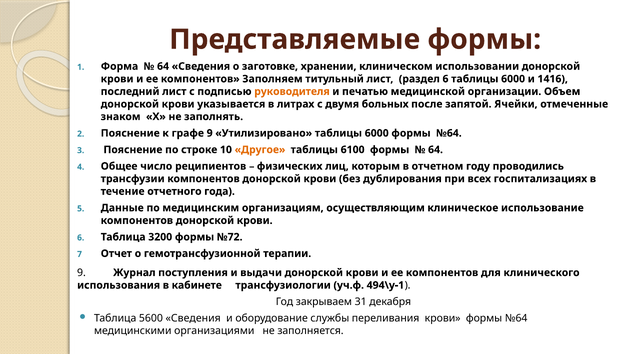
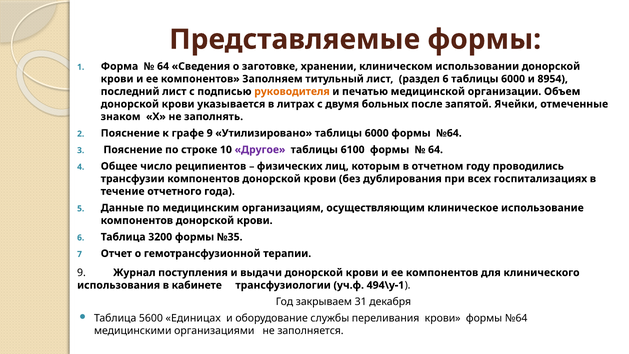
1416: 1416 -> 8954 (553, 79)
Другое colour: orange -> purple (260, 150)
№72: №72 -> №35 (230, 237)
5600 Сведения: Сведения -> Единицах (193, 318)
